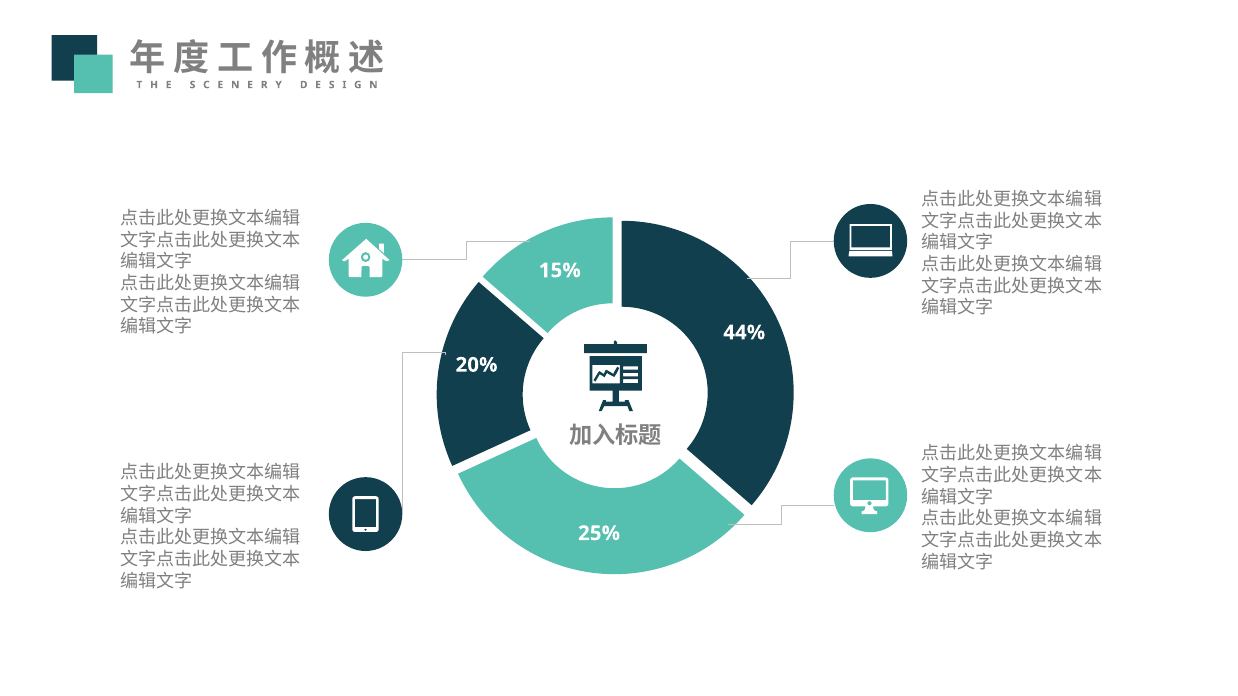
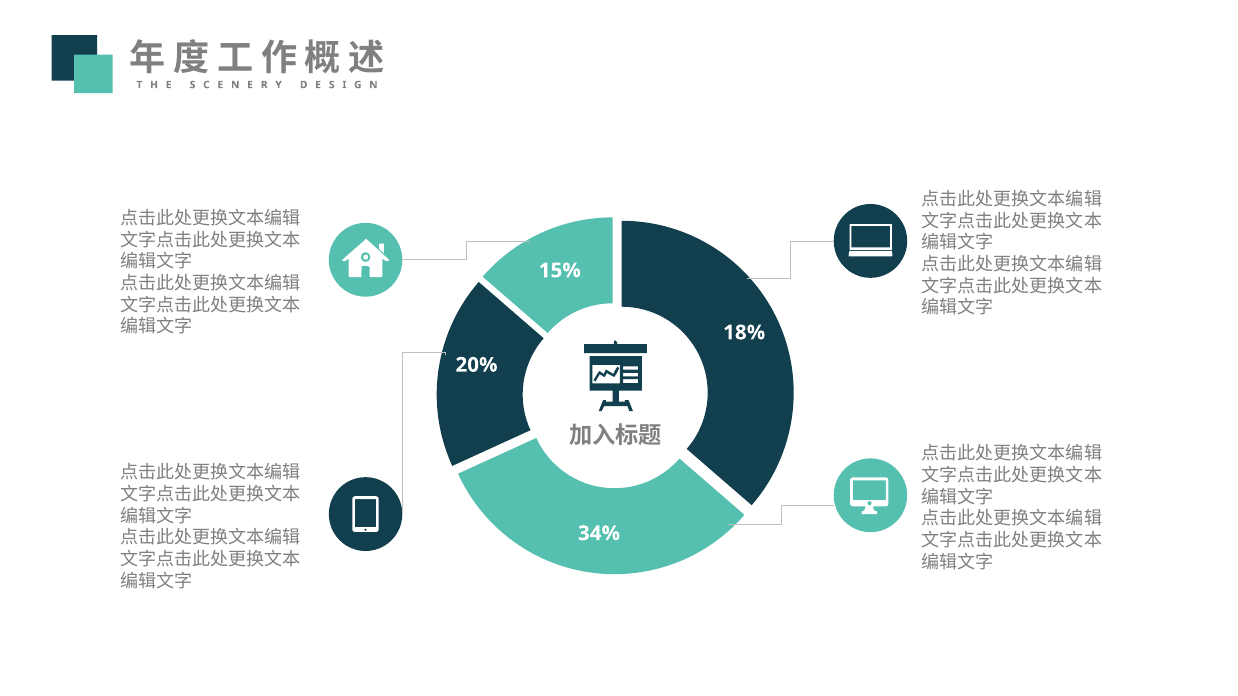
44%: 44% -> 18% (744, 333)
25%: 25% -> 34% (599, 534)
